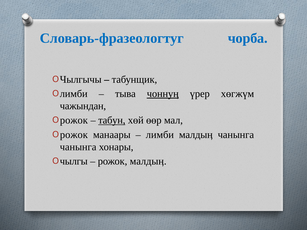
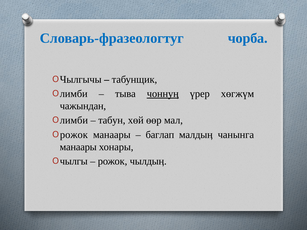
рожок: рожок -> лимби (74, 120)
табун underline: present -> none (112, 120)
лимби: лимби -> баглап (160, 135)
чанынга: чанынга -> манаары (78, 147)
рожок малдыӊ: малдыӊ -> чылдыӊ (148, 161)
